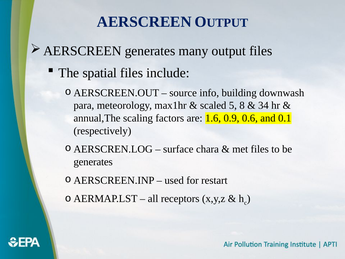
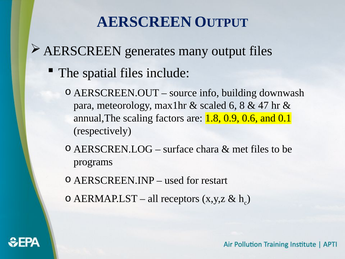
5: 5 -> 6 (233, 105)
34: 34 -> 47 (263, 105)
1.6: 1.6 -> 1.8 (213, 118)
generates: generates -> programs (93, 162)
